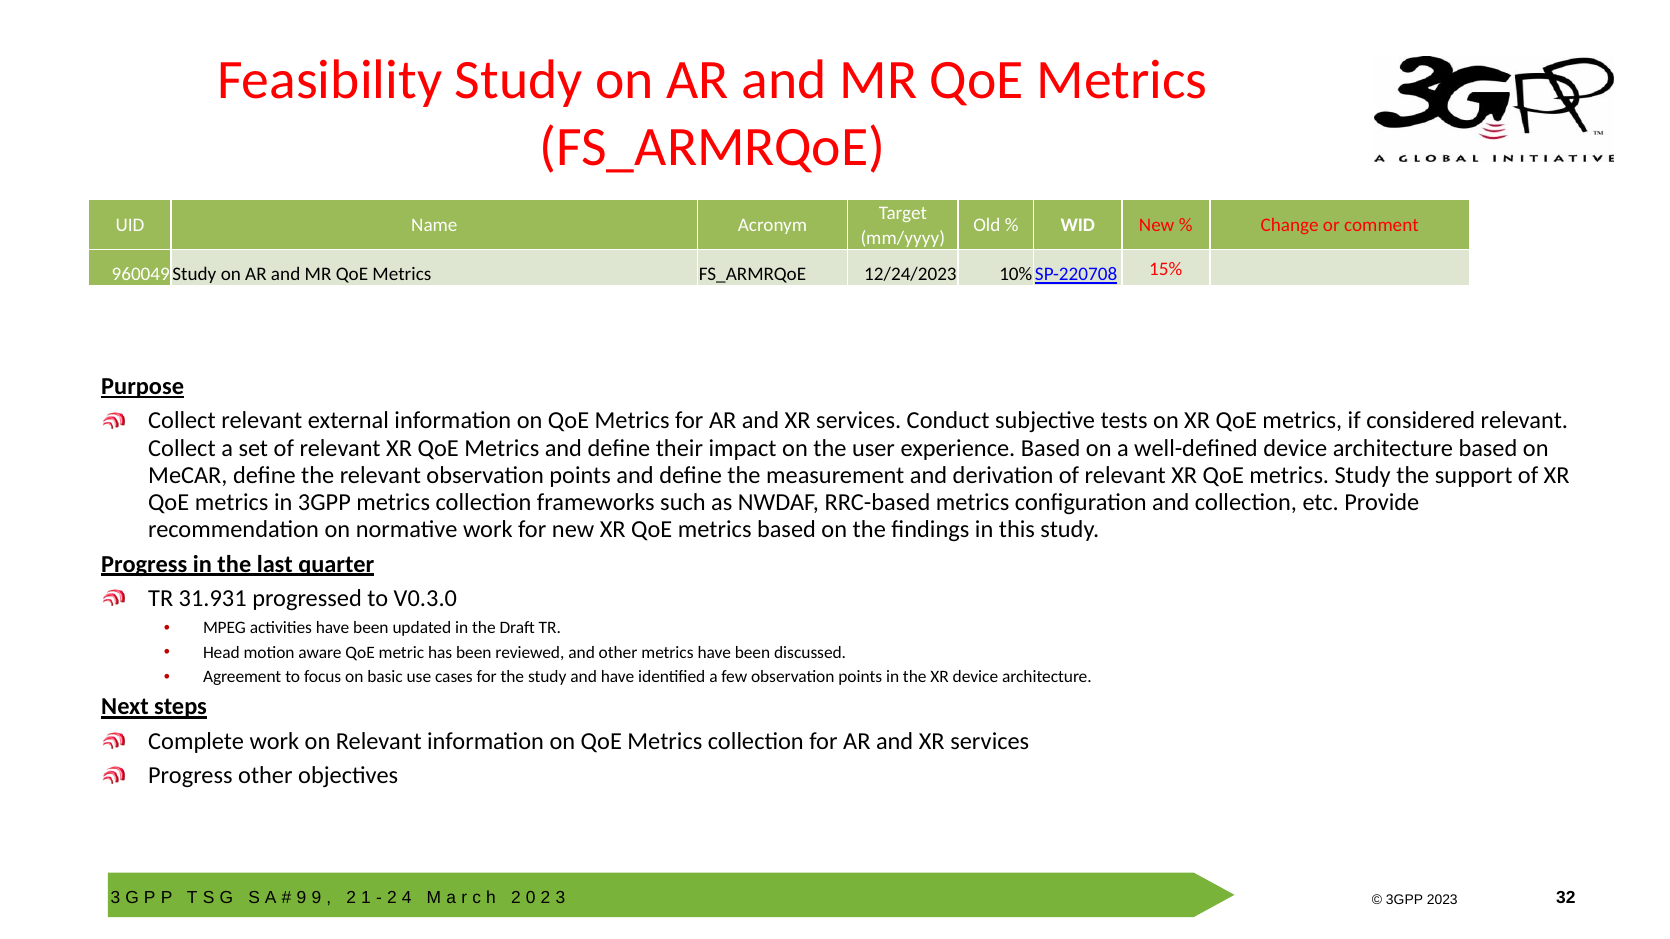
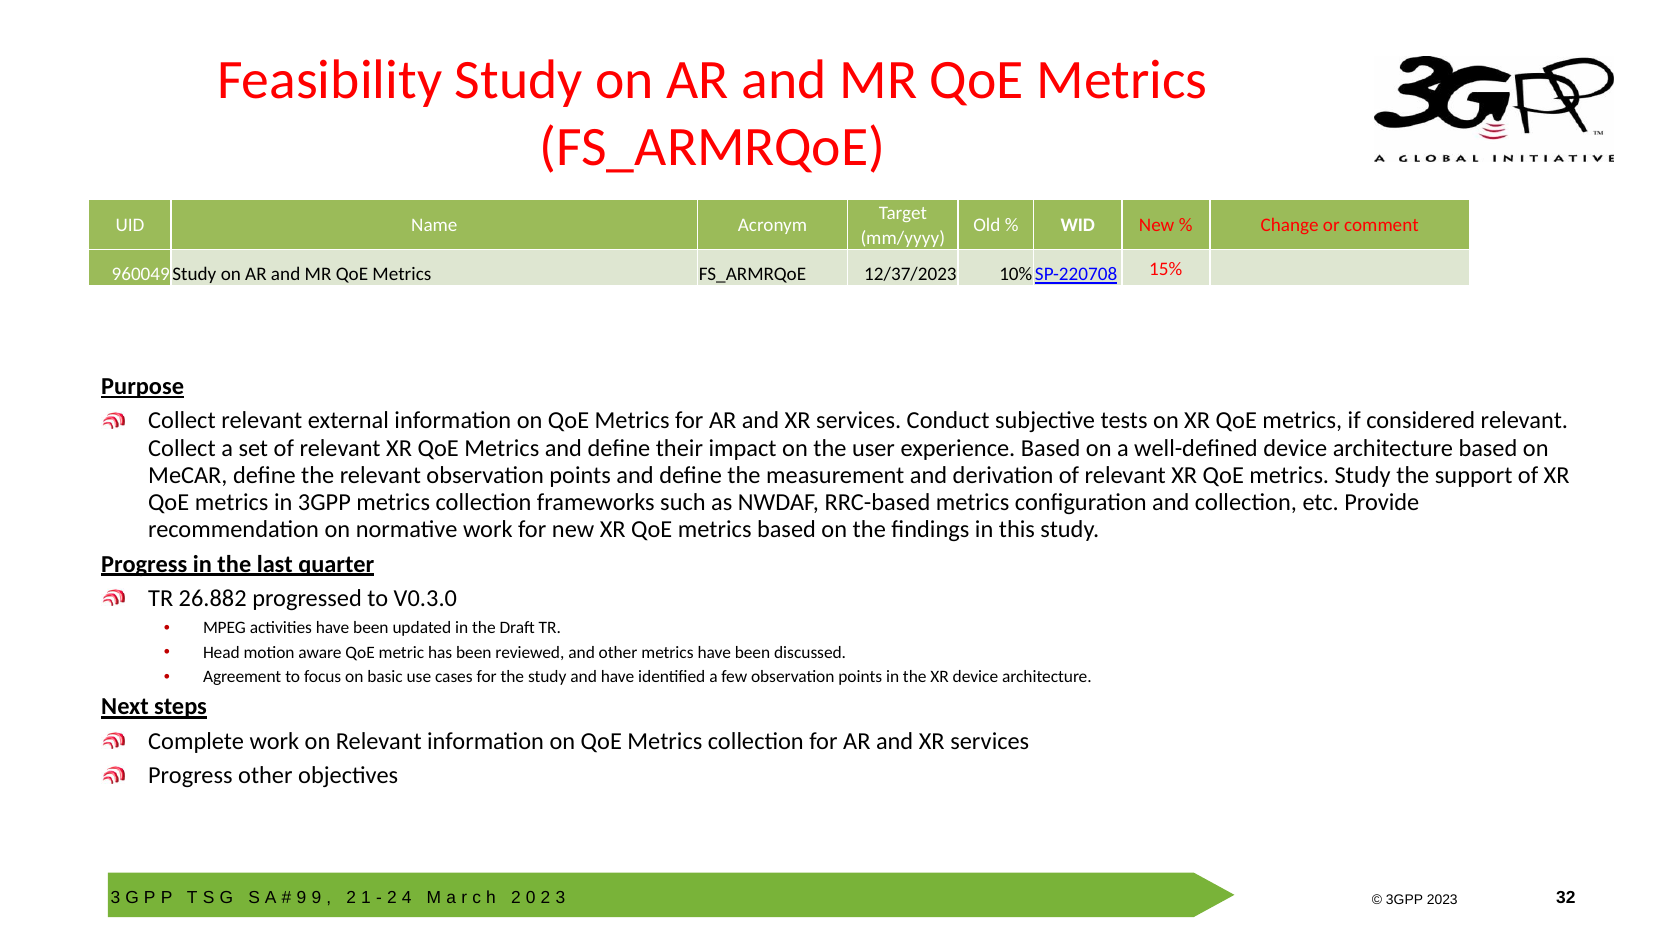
12/24/2023: 12/24/2023 -> 12/37/2023 (910, 274)
31.931: 31.931 -> 26.882 (213, 599)
